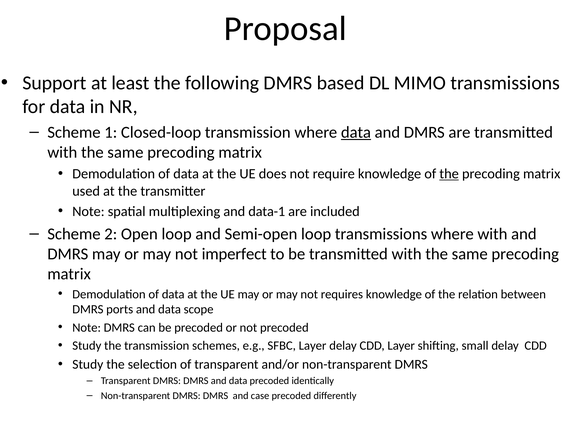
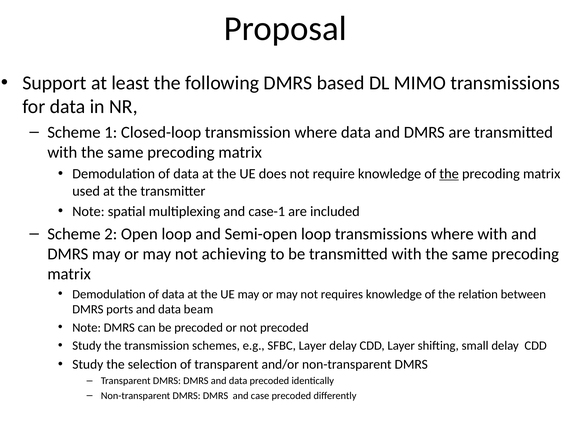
data underline: present -> none (356, 132)
data-1: data-1 -> case-1 (267, 211)
imperfect: imperfect -> achieving (234, 253)
scope: scope -> beam (198, 309)
